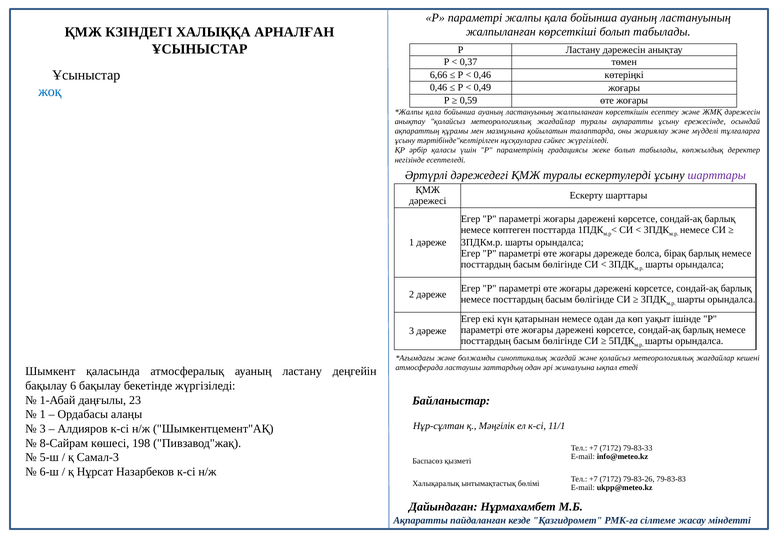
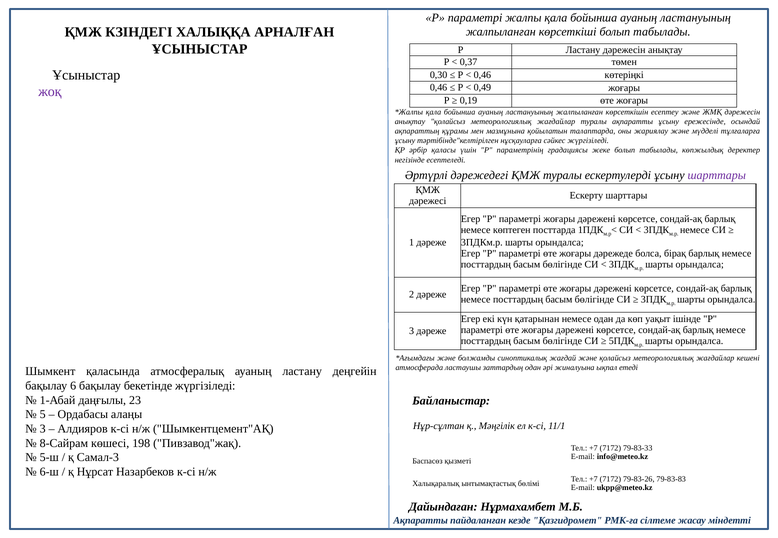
6,66: 6,66 -> 0,30 (439, 75)
жоқ colour: blue -> purple (50, 92)
0,59: 0,59 -> 0,19 (468, 101)
1: 1 -> 5 (43, 415)
